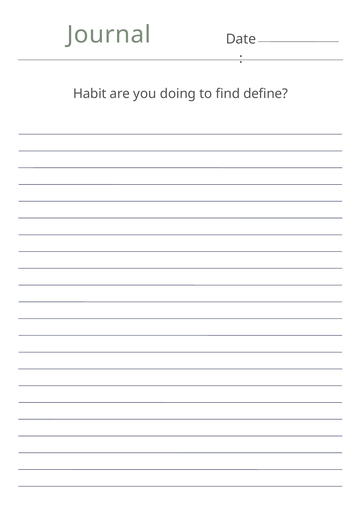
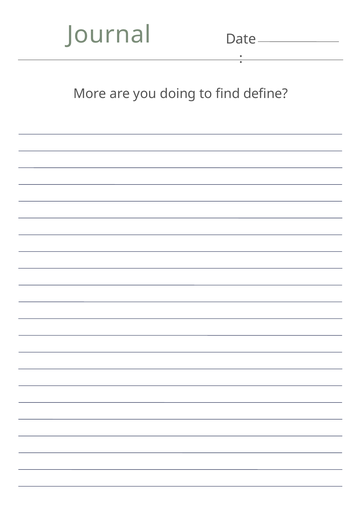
Habit: Habit -> More (90, 94)
